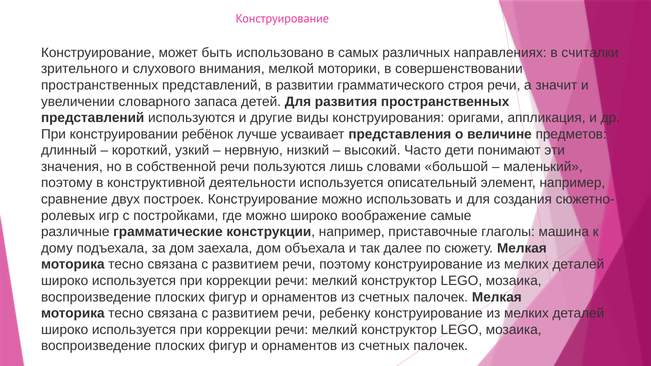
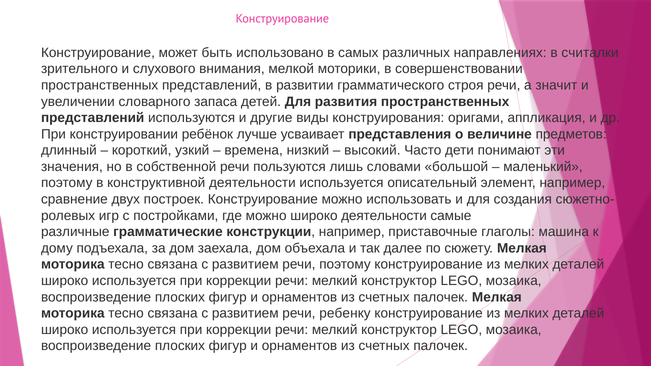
нервную: нервную -> времена (254, 151)
широко воображение: воображение -> деятельности (384, 216)
